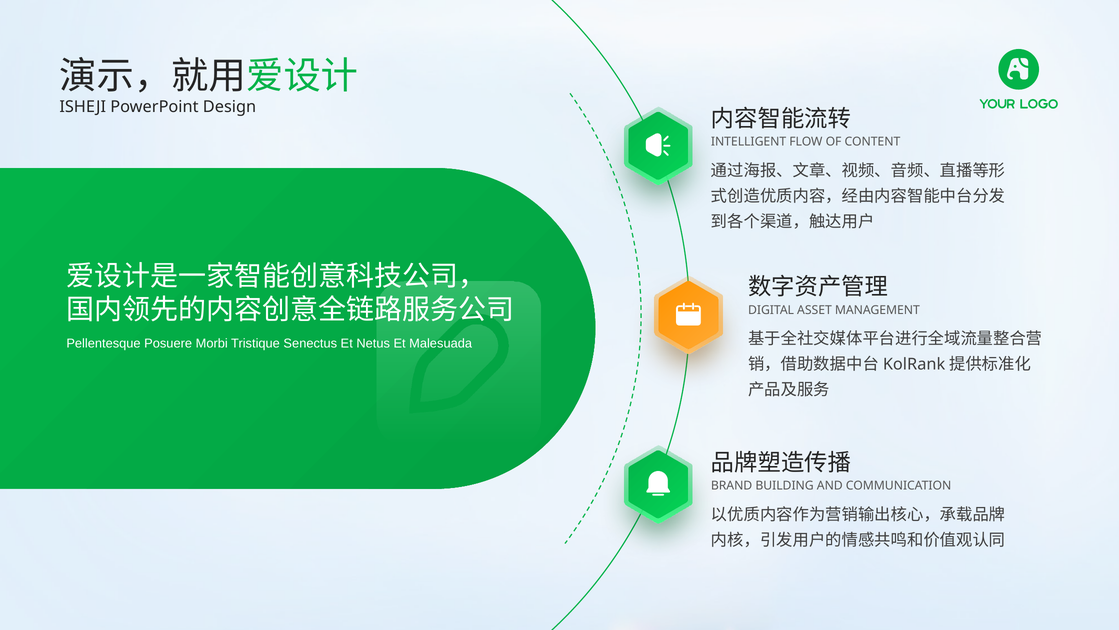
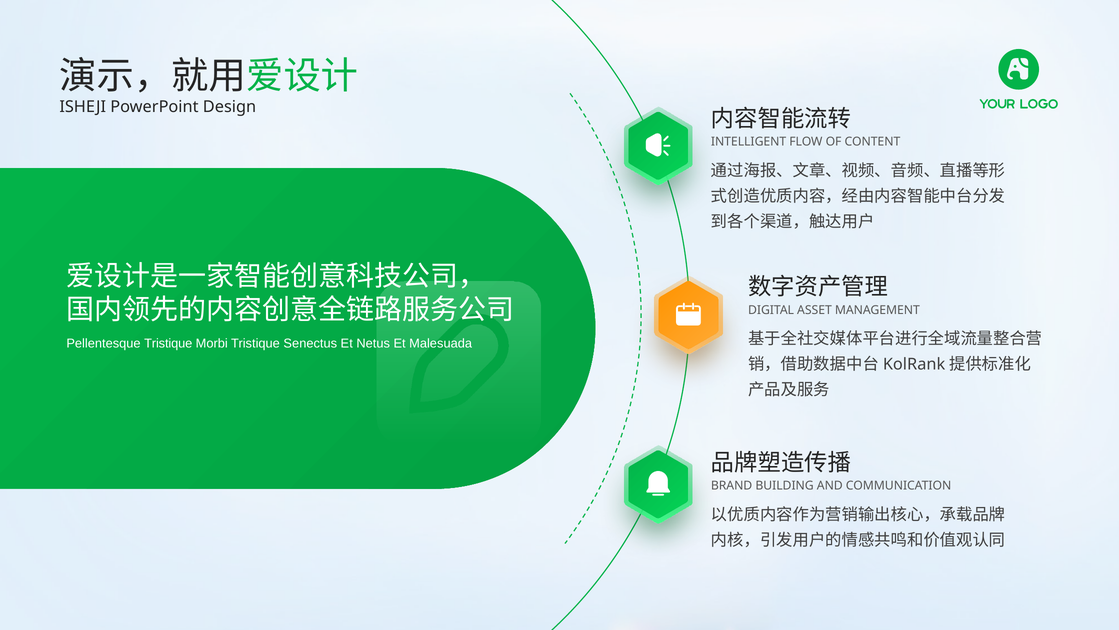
Pellentesque Posuere: Posuere -> Tristique (168, 343)
